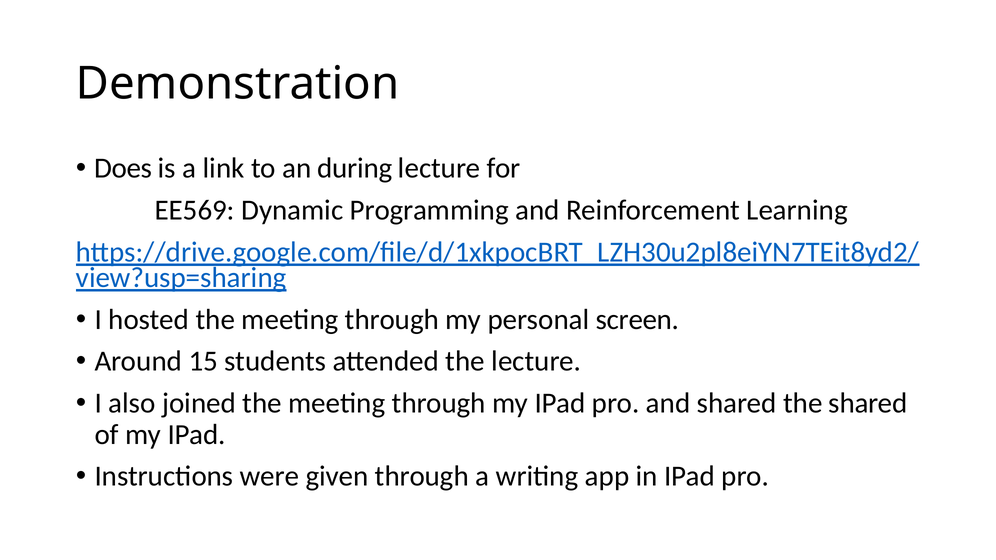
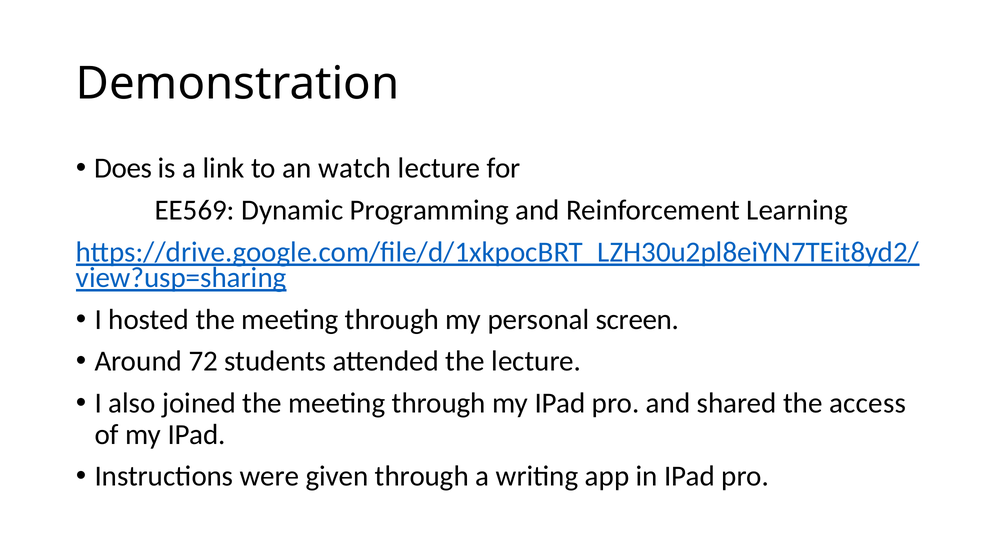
during: during -> watch (355, 168)
15: 15 -> 72 (203, 362)
the shared: shared -> access (868, 403)
